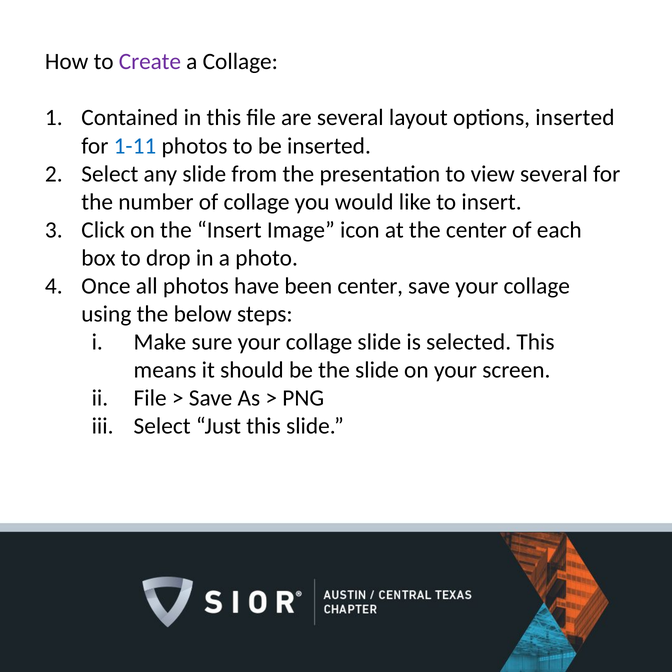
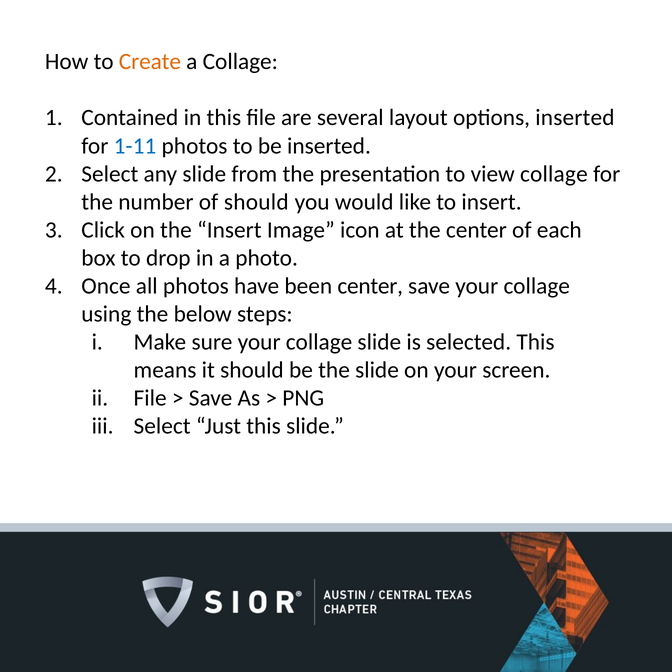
Create colour: purple -> orange (150, 62)
view several: several -> collage (554, 174)
of collage: collage -> should (256, 202)
